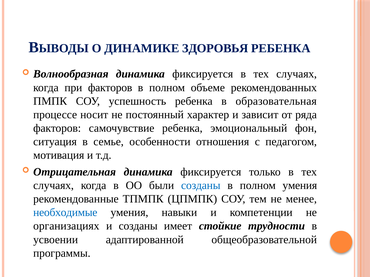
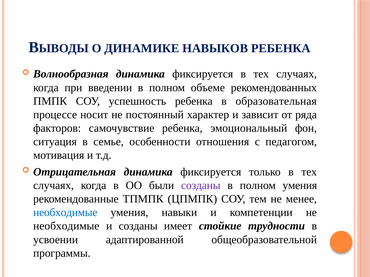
ЗДОРОВЬЯ: ЗДОРОВЬЯ -> НАВЫКОВ (215, 48)
при факторов: факторов -> введении (110, 88)
созданы colour: blue -> purple (201, 186)
организациях: организациях -> необходимые (66, 226)
